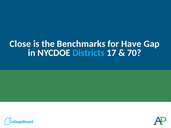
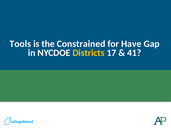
Close: Close -> Tools (20, 44)
Benchmarks: Benchmarks -> Constrained (81, 44)
Districts colour: light blue -> yellow (89, 53)
70: 70 -> 41 (134, 53)
